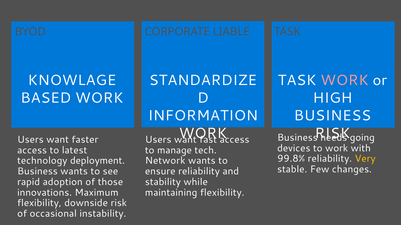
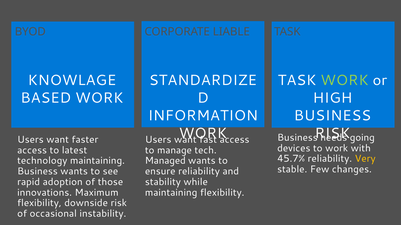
WORK colour: pink -> light green (344, 81)
99.8%: 99.8% -> 45.7% (291, 159)
technology deployment: deployment -> maintaining (97, 161)
Network: Network -> Managed (165, 161)
